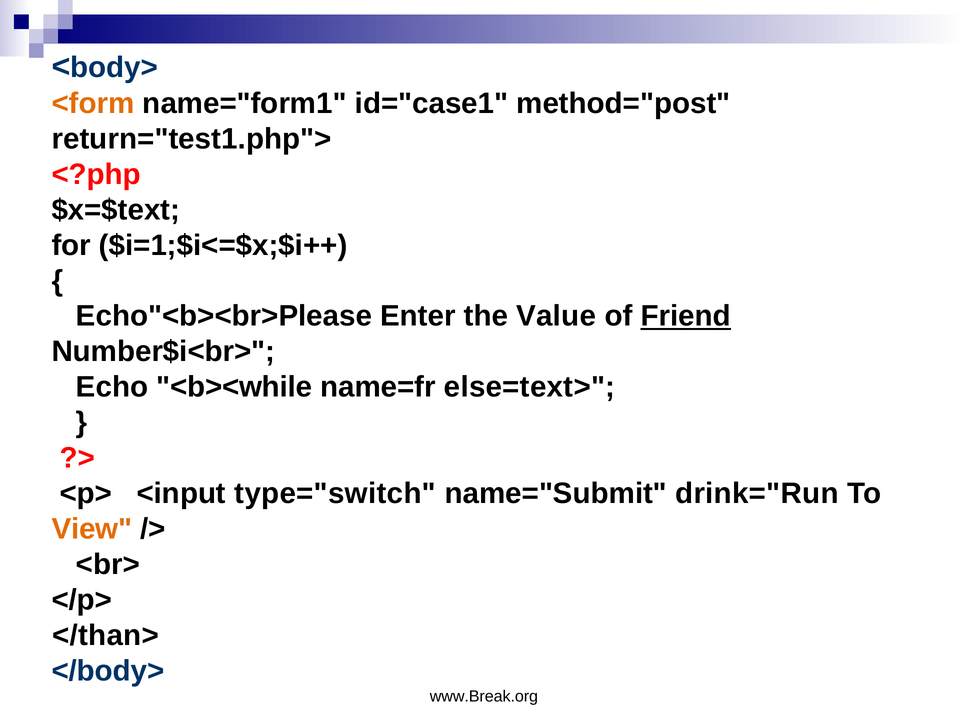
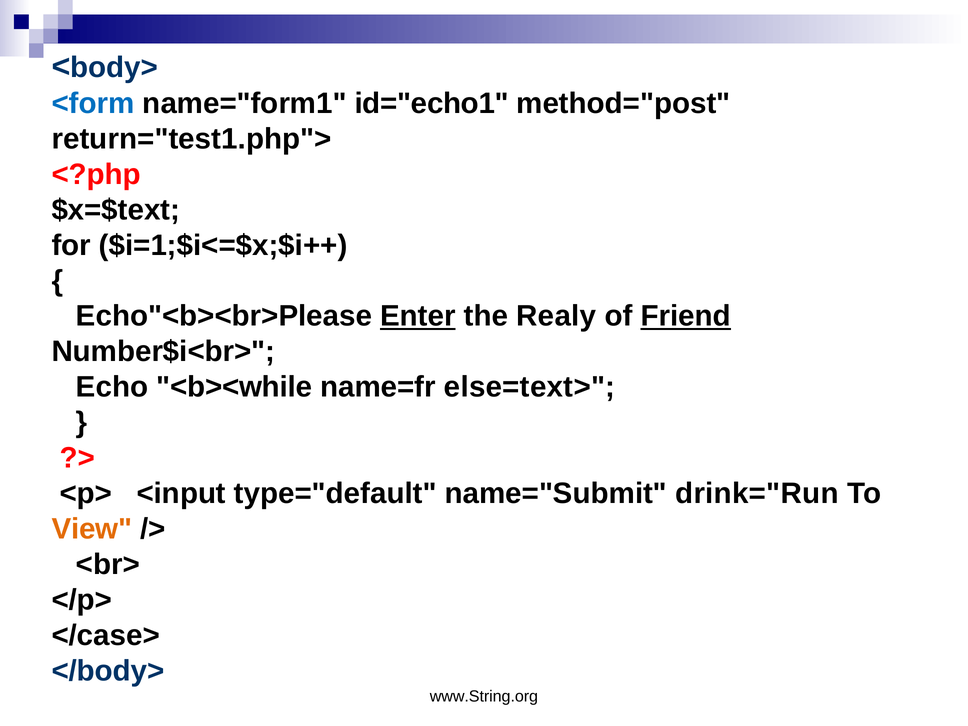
<form colour: orange -> blue (93, 103)
id="case1: id="case1 -> id="echo1 (432, 103)
Enter underline: none -> present (418, 316)
Value: Value -> Realy (556, 316)
type="switch: type="switch -> type="default (335, 494)
</than>: </than> -> </case> (106, 636)
www.Break.org: www.Break.org -> www.String.org (484, 696)
